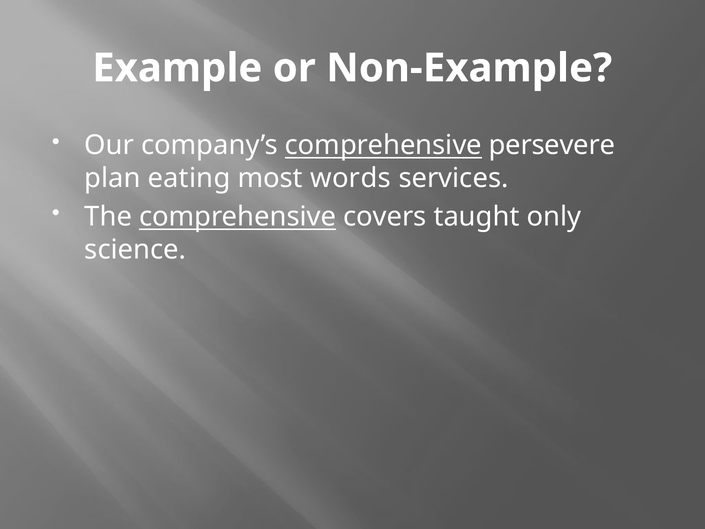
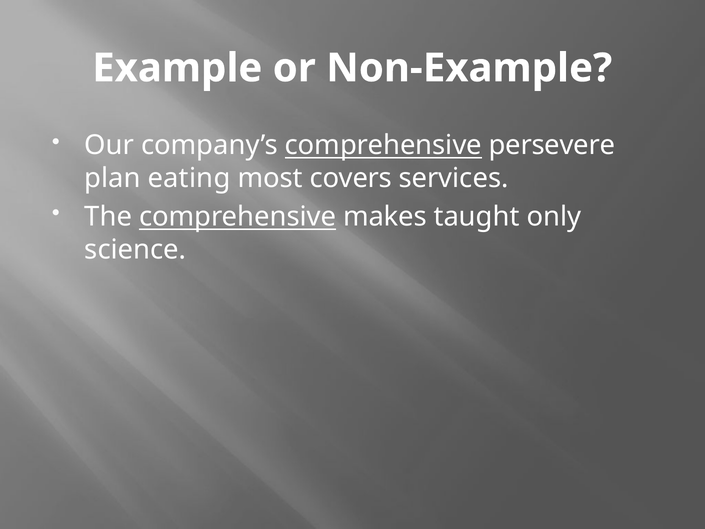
words: words -> covers (351, 178)
covers: covers -> makes (385, 217)
